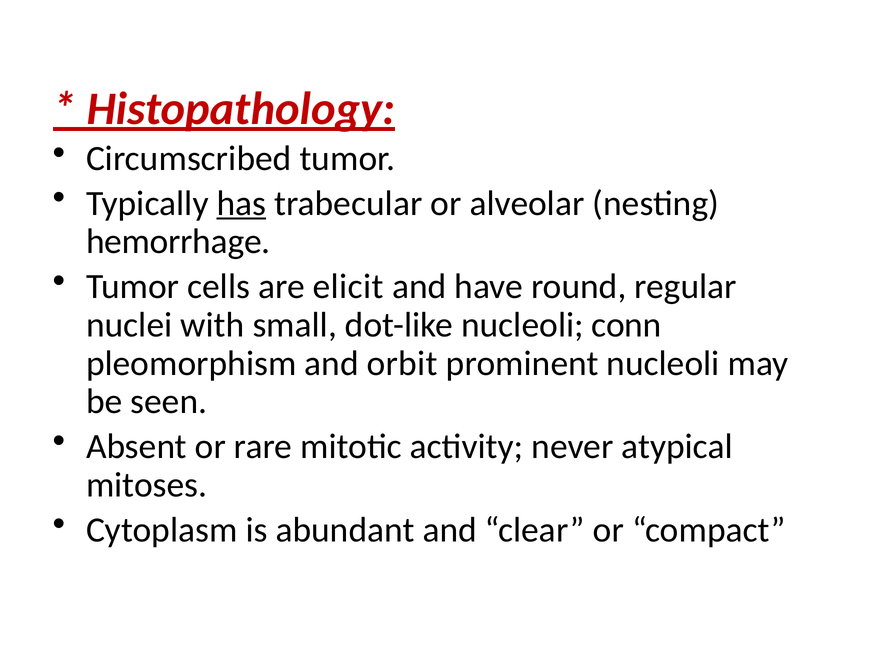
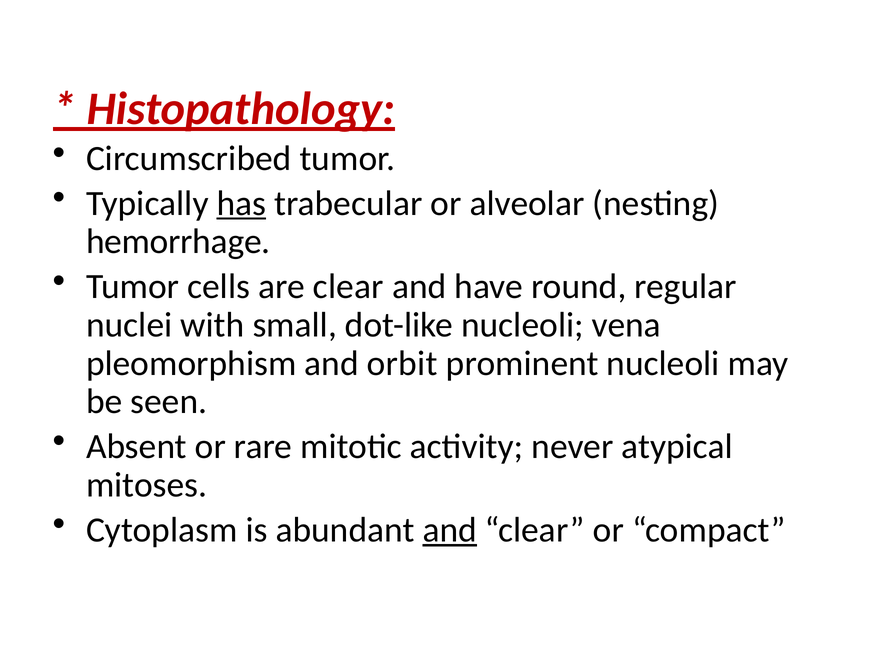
are elicit: elicit -> clear (348, 287)
conn: conn -> vena (626, 325)
and underline: none -> present (450, 530)
